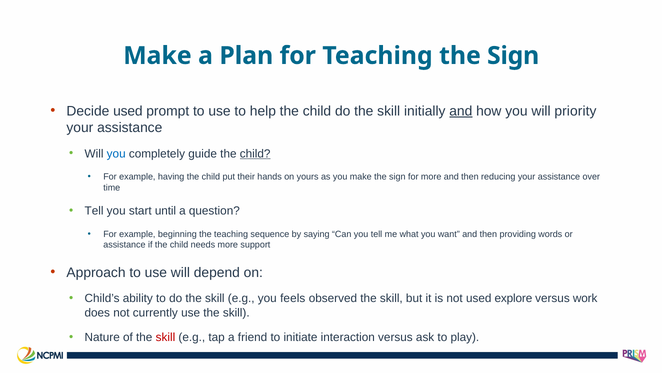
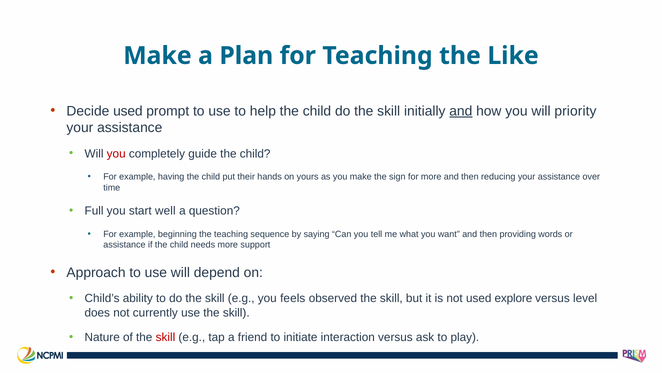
Teaching the Sign: Sign -> Like (513, 56)
you colour: blue -> red (116, 153)
child underline: present -> none (255, 153)
Tell: Tell -> Full (94, 211)
until: until -> well (165, 211)
work: work -> level (585, 298)
